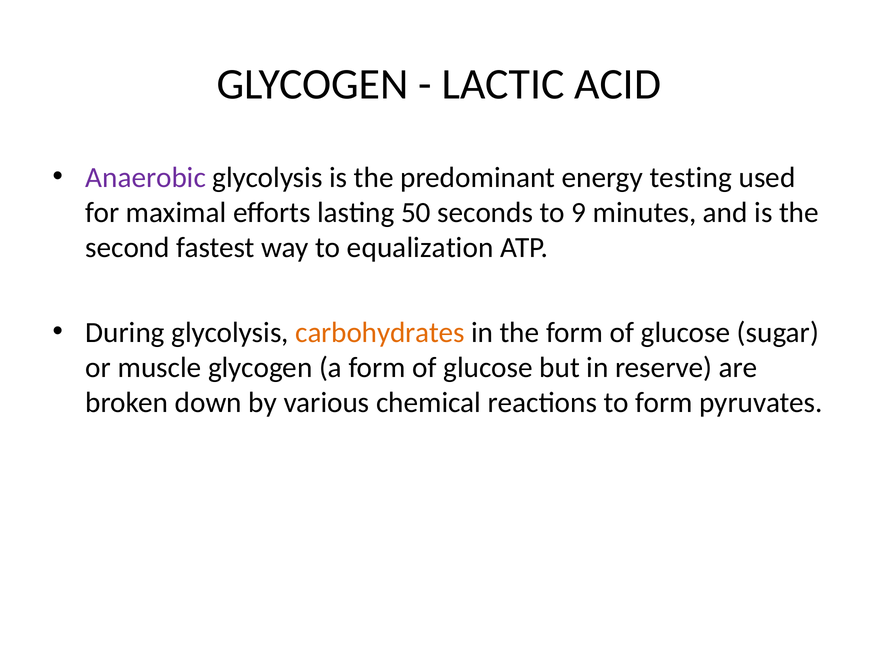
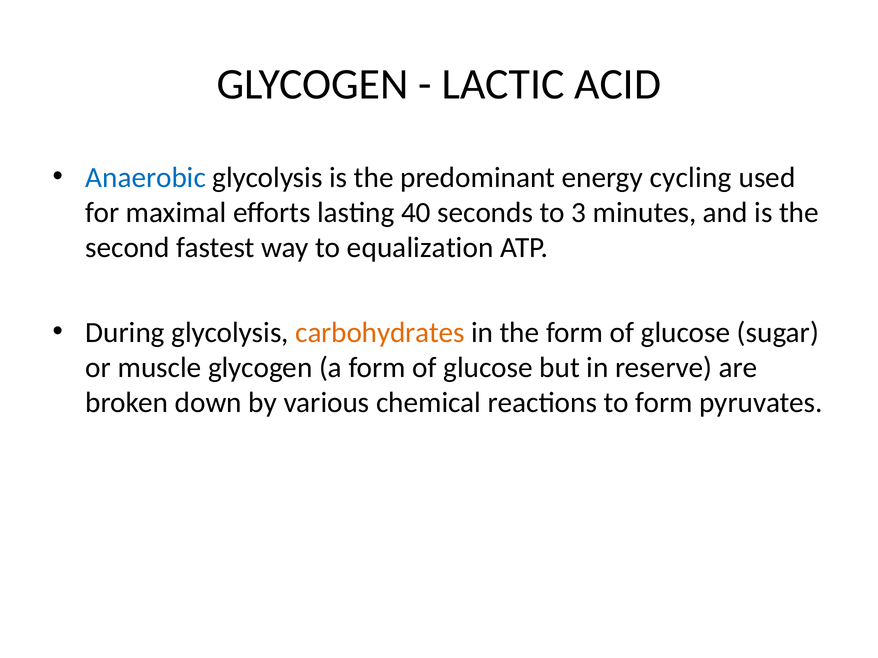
Anaerobic colour: purple -> blue (146, 178)
testing: testing -> cycling (691, 178)
50: 50 -> 40 (416, 213)
9: 9 -> 3 (579, 213)
